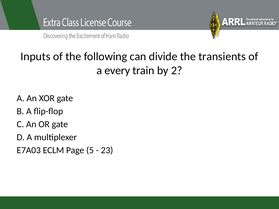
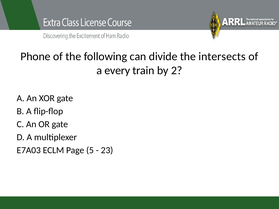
Inputs: Inputs -> Phone (35, 57)
transients: transients -> intersects (222, 57)
